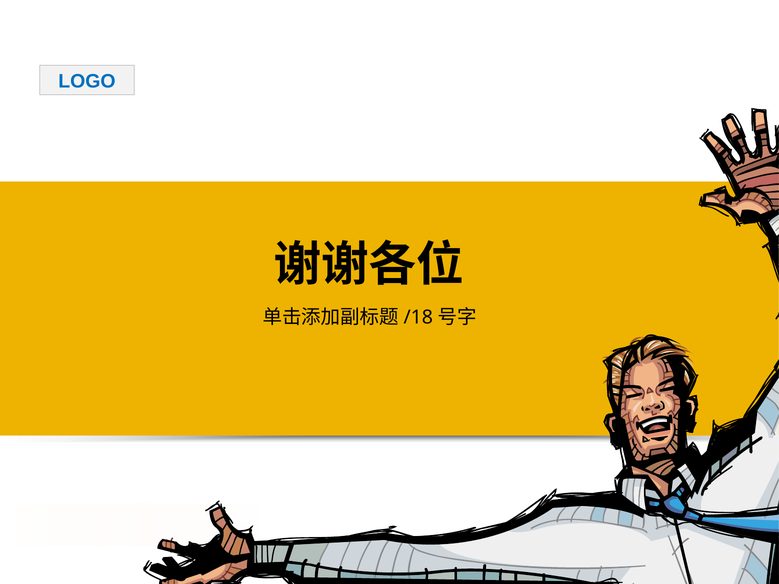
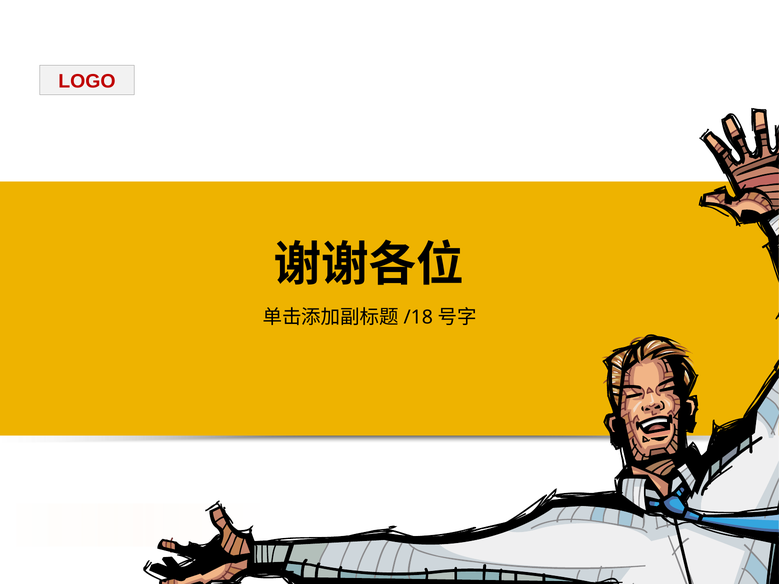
LOGO colour: blue -> red (87, 81)
